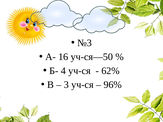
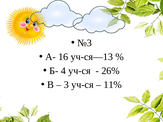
уч-ся—50: уч-ся—50 -> уч-ся—13 (92, 57)
62%: 62% -> 26% (111, 71)
96%: 96% -> 11% (113, 85)
